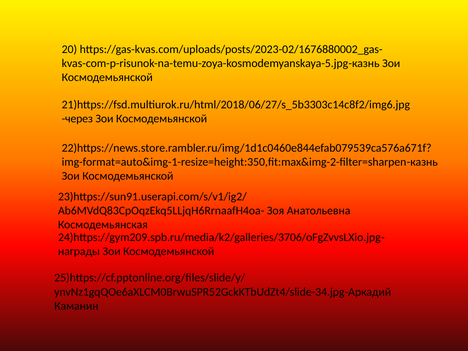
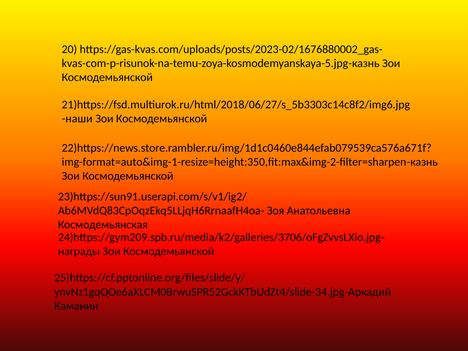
через: через -> наши (77, 119)
